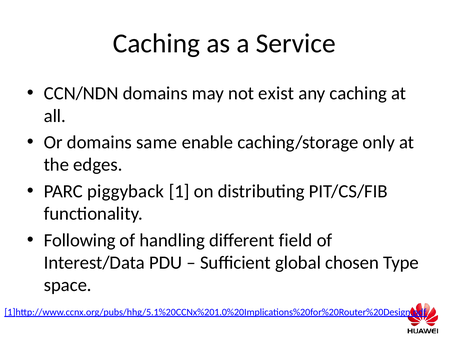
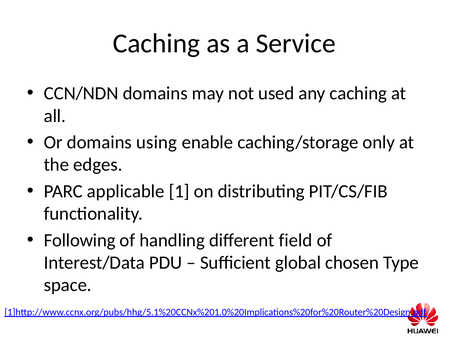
exist: exist -> used (276, 93)
same: same -> using (157, 142)
piggyback: piggyback -> applicable (126, 191)
